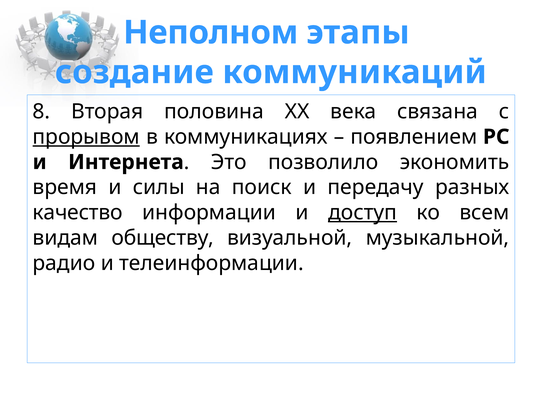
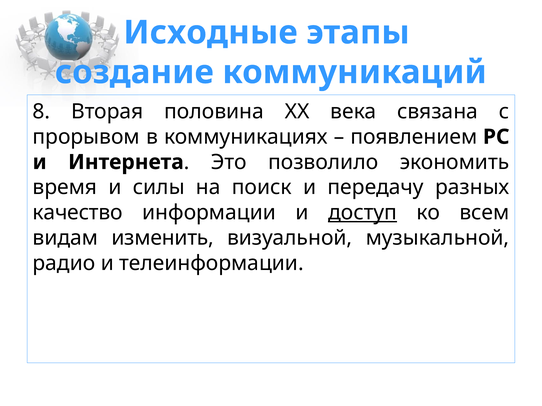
Неполном: Неполном -> Исходные (211, 33)
прорывом underline: present -> none (86, 137)
обществу: обществу -> изменить (163, 238)
